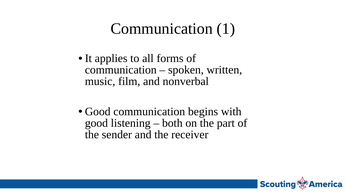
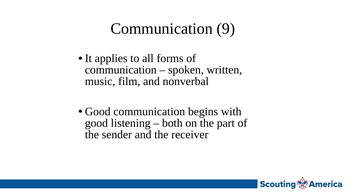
1: 1 -> 9 (226, 29)
